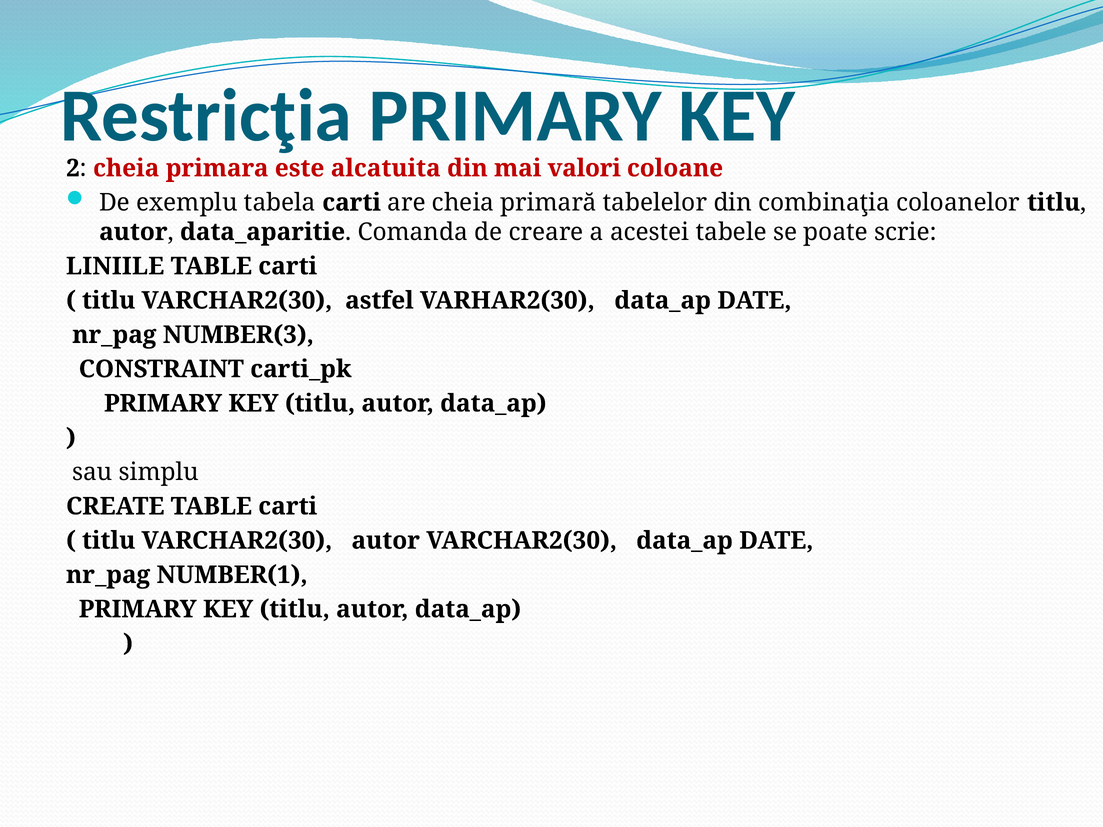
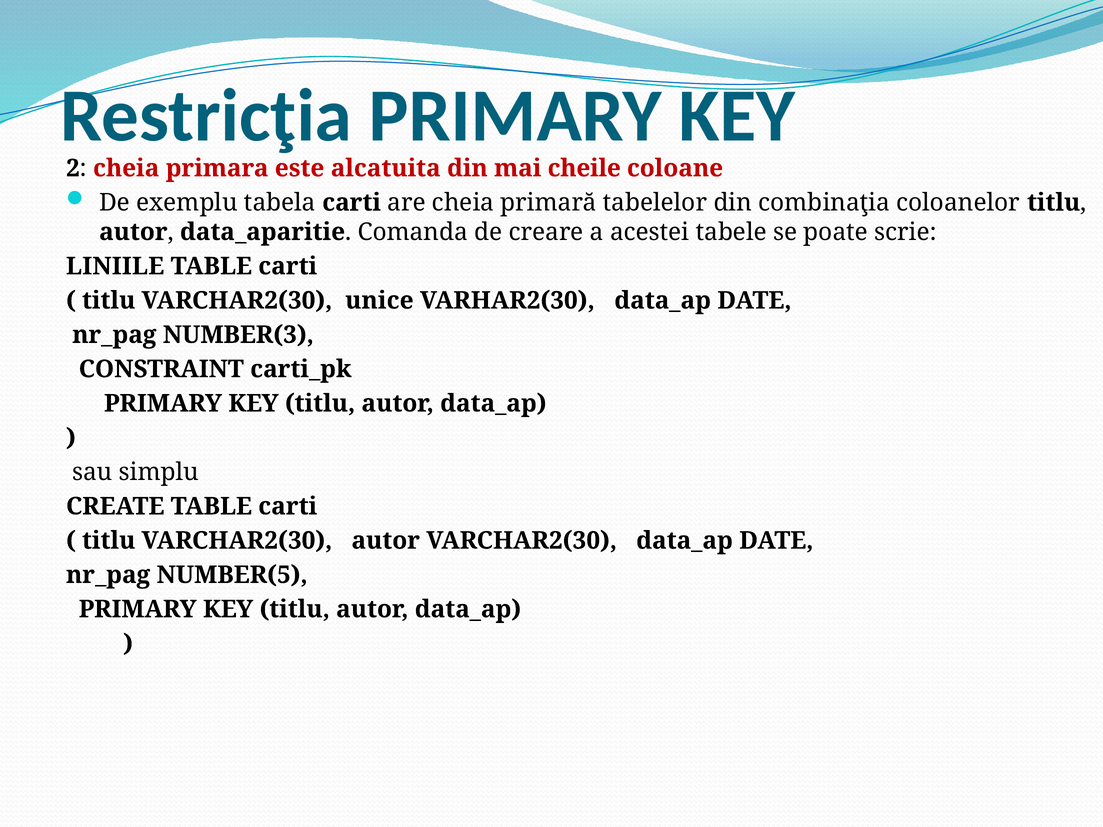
valori: valori -> cheile (584, 168)
astfel: astfel -> unice (379, 301)
NUMBER(1: NUMBER(1 -> NUMBER(5 (232, 575)
